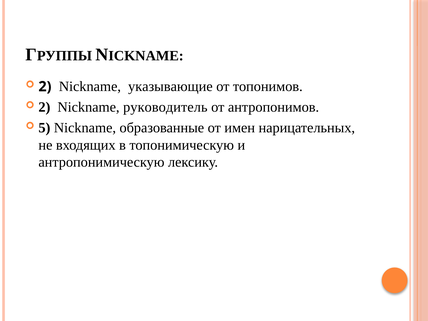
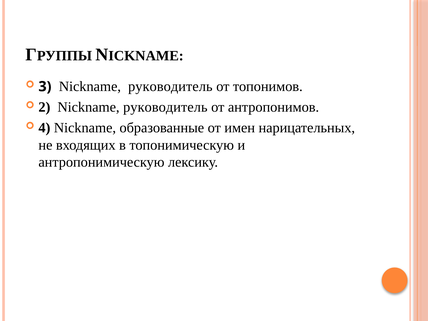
2: 2 -> 3 (45, 87)
указывающие: указывающие -> руководитель (170, 87)
5: 5 -> 4 (44, 128)
